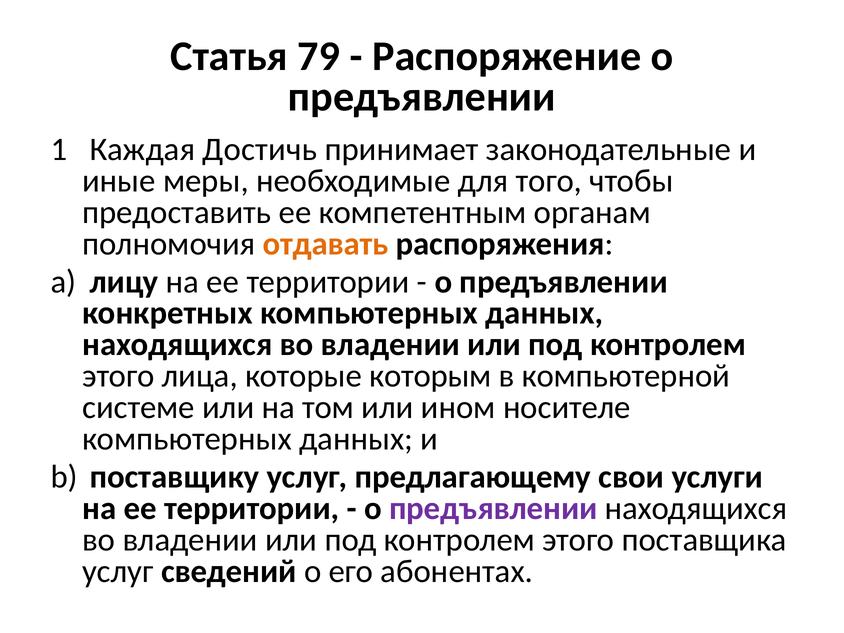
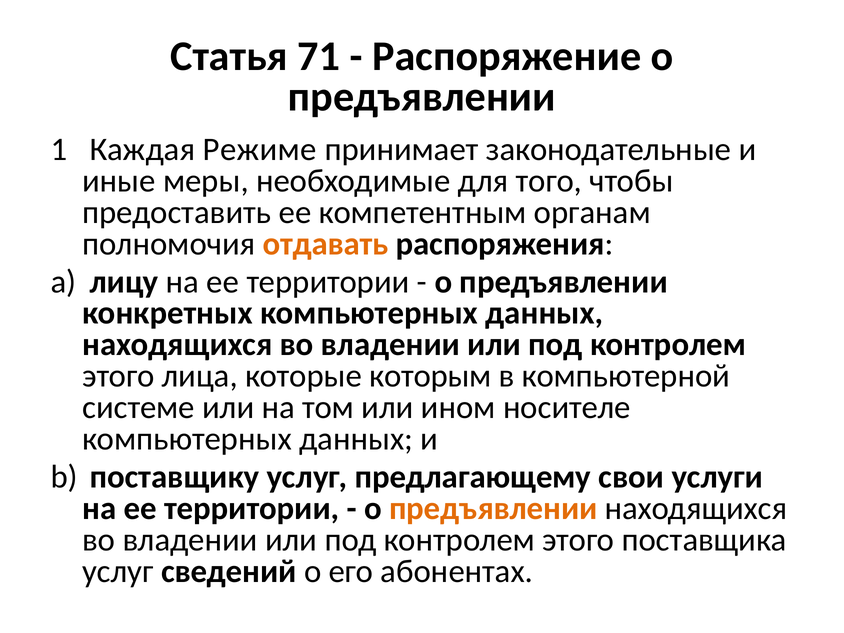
79: 79 -> 71 (319, 56)
Достичь: Достичь -> Режиме (260, 149)
предъявлении colour: purple -> orange (493, 508)
